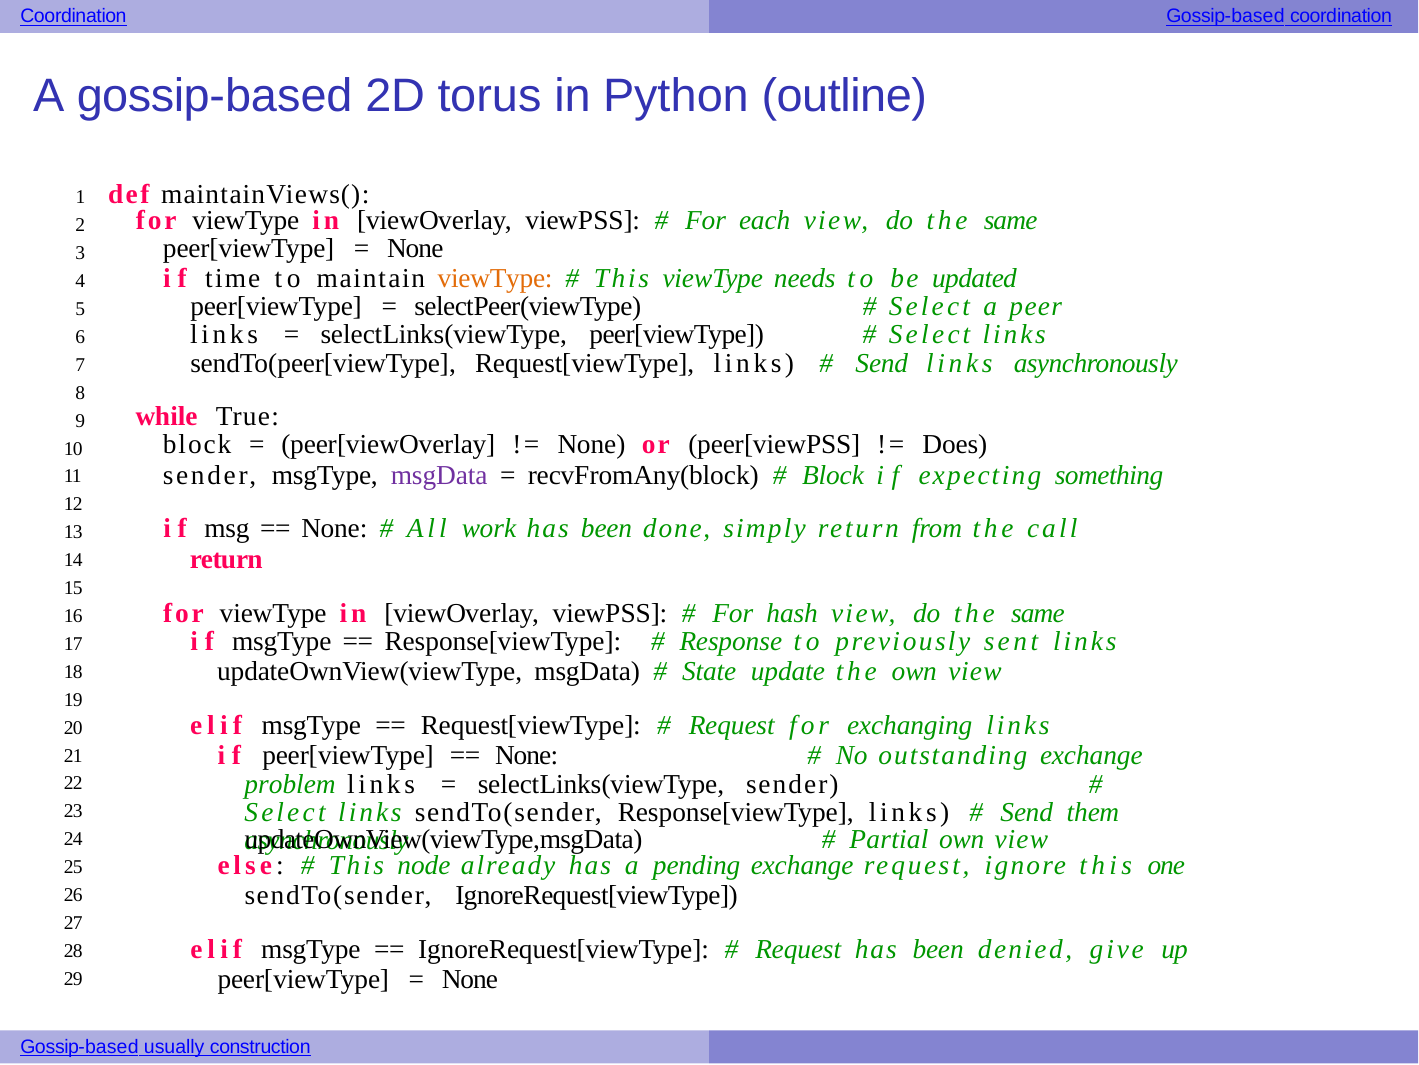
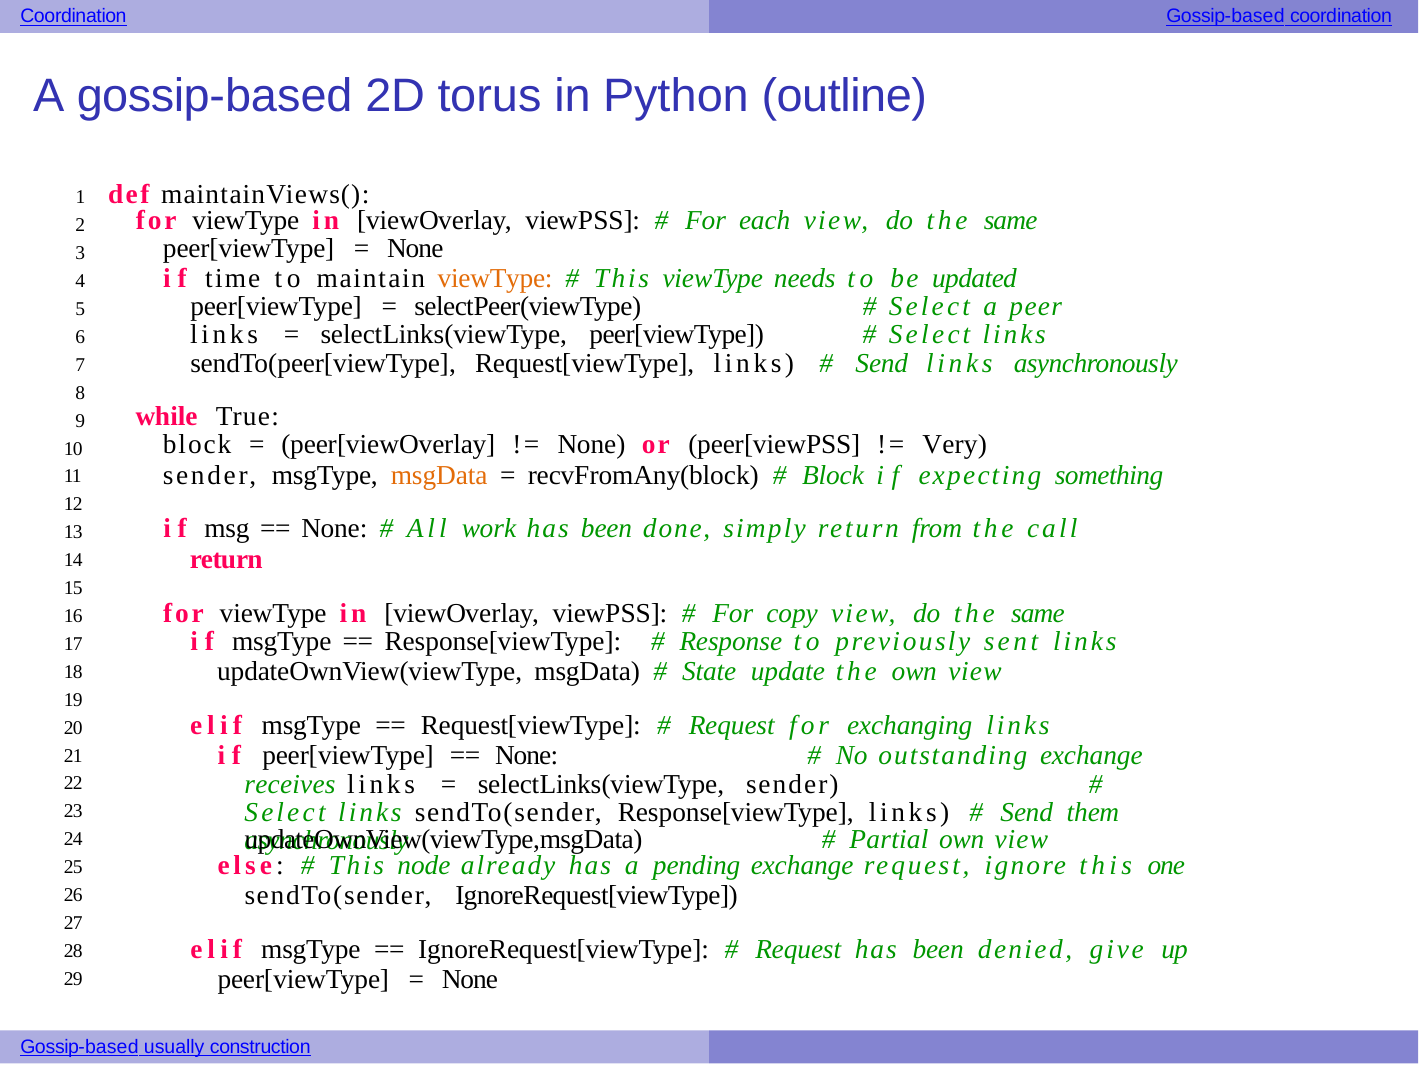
Does: Does -> Very (955, 445)
msgData colour: purple -> orange (439, 475)
hash: hash -> copy (792, 613)
problem: problem -> receives (290, 784)
